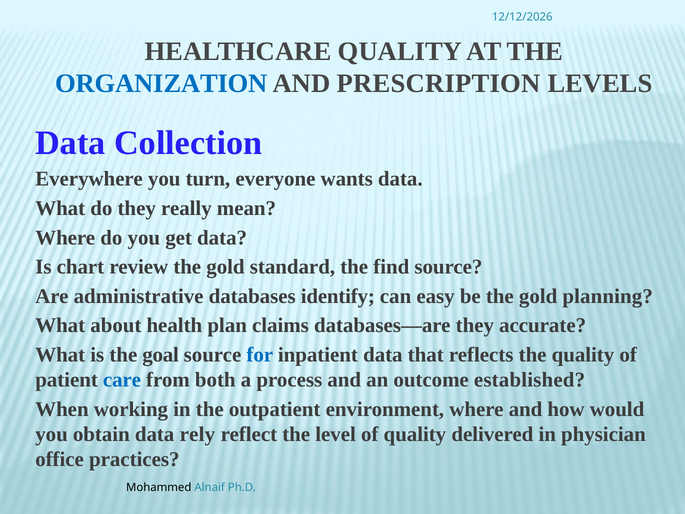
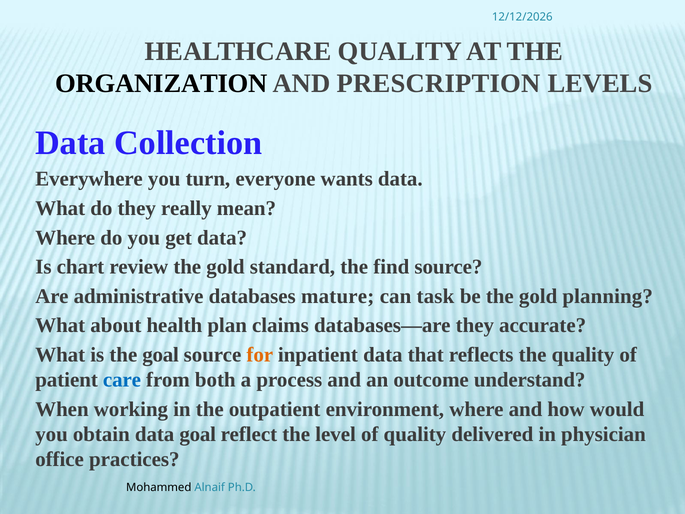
ORGANIZATION colour: blue -> black (161, 84)
identify: identify -> mature (338, 296)
easy: easy -> task (435, 296)
for colour: blue -> orange (260, 355)
established: established -> understand (530, 380)
data rely: rely -> goal (198, 434)
